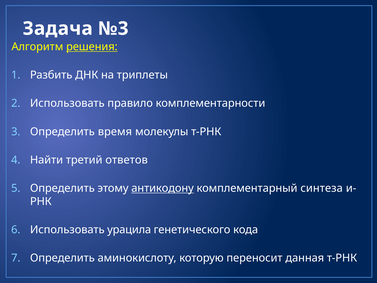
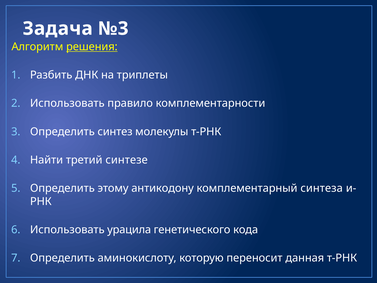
время: время -> синтез (115, 132)
ответов: ответов -> синтезе (127, 160)
антикодону underline: present -> none (163, 188)
